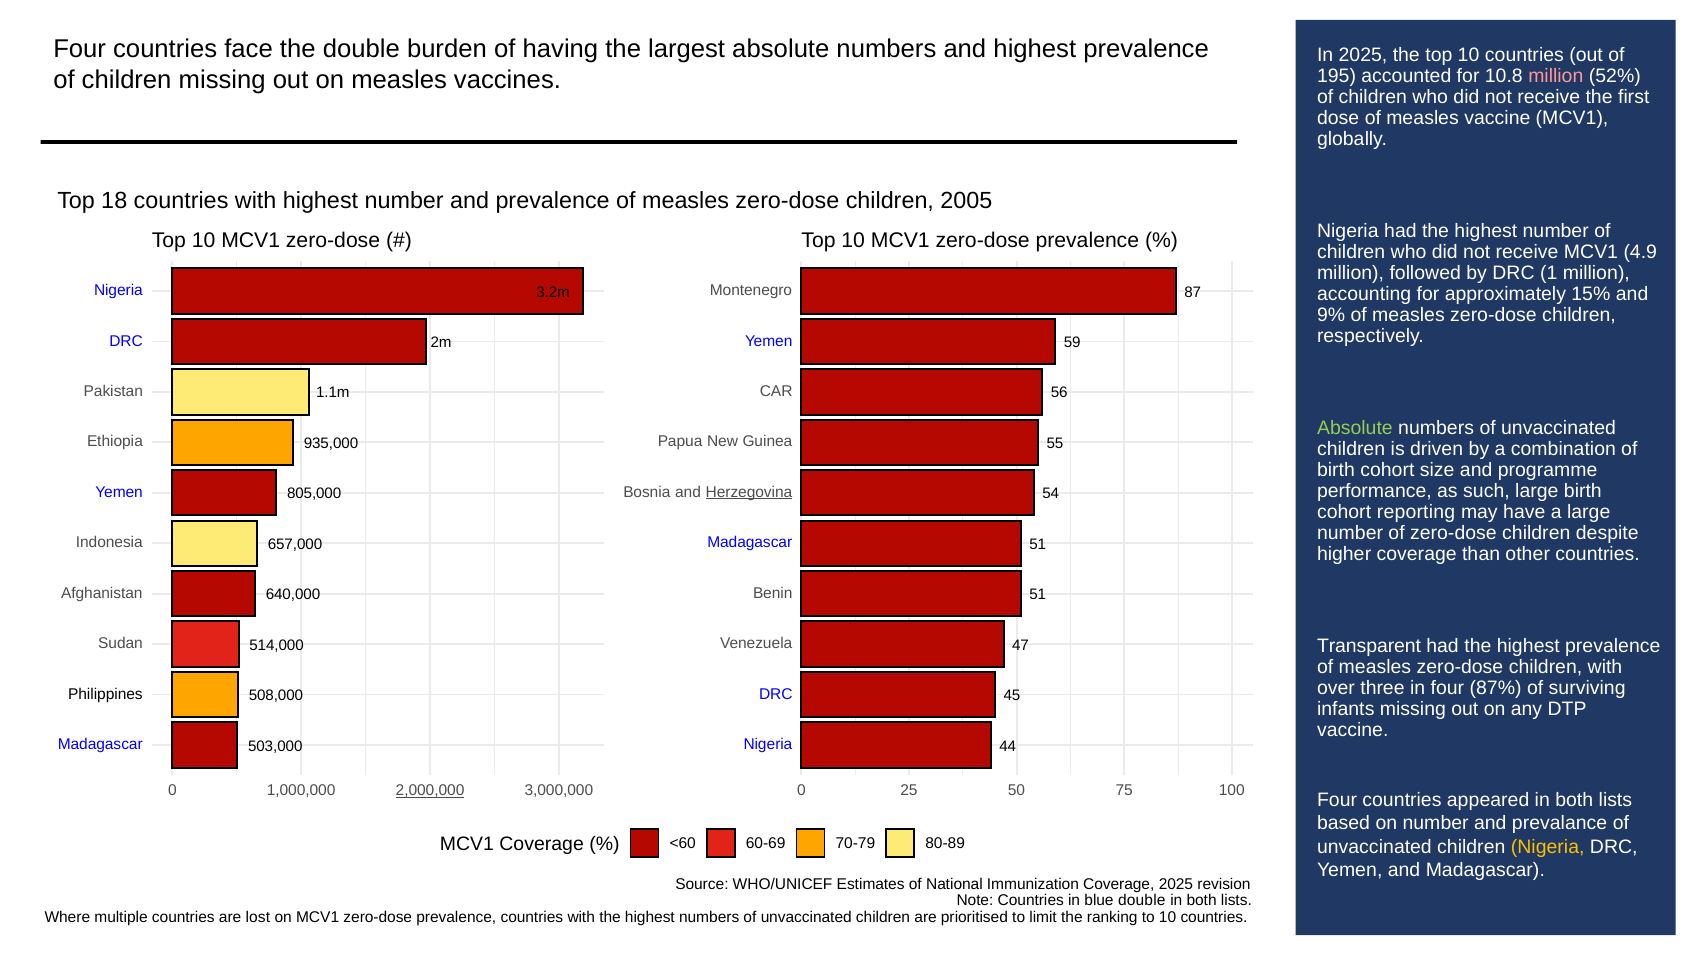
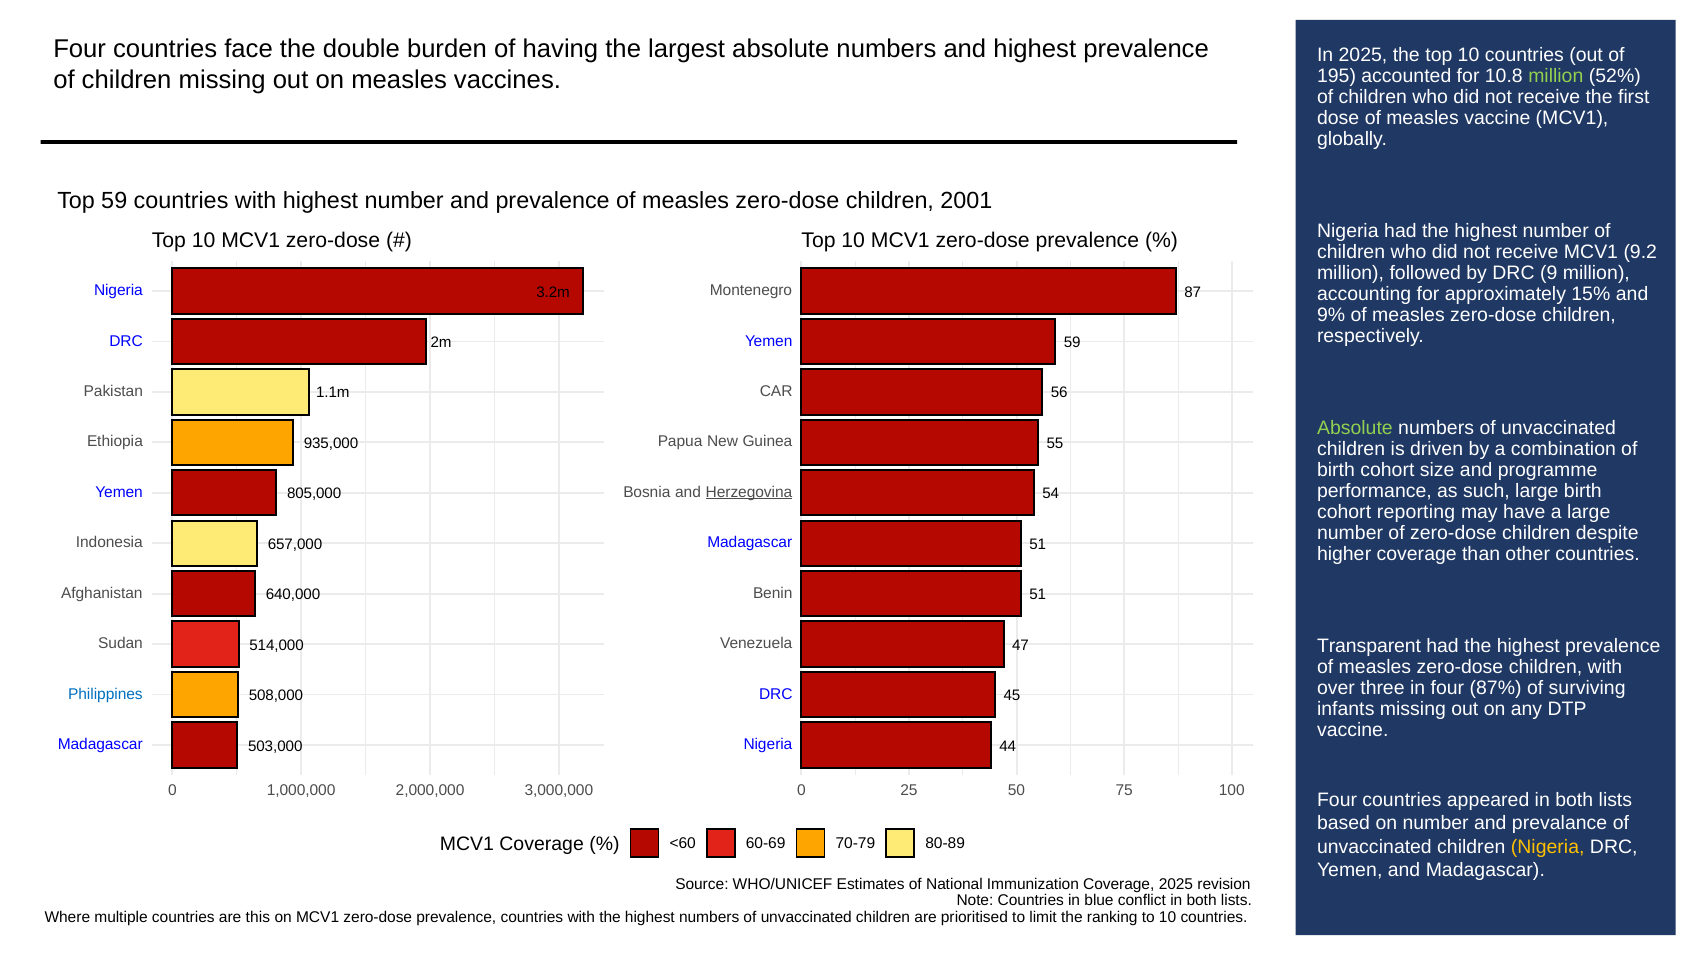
million colour: pink -> light green (1556, 76)
Top 18: 18 -> 59 (114, 200)
2005: 2005 -> 2001 (966, 200)
4.9: 4.9 -> 9.2 (1640, 252)
1: 1 -> 9 (1549, 273)
Philippines colour: black -> blue (105, 694)
2,000,000 underline: present -> none (430, 790)
blue double: double -> conflict (1142, 900)
lost: lost -> this (258, 917)
